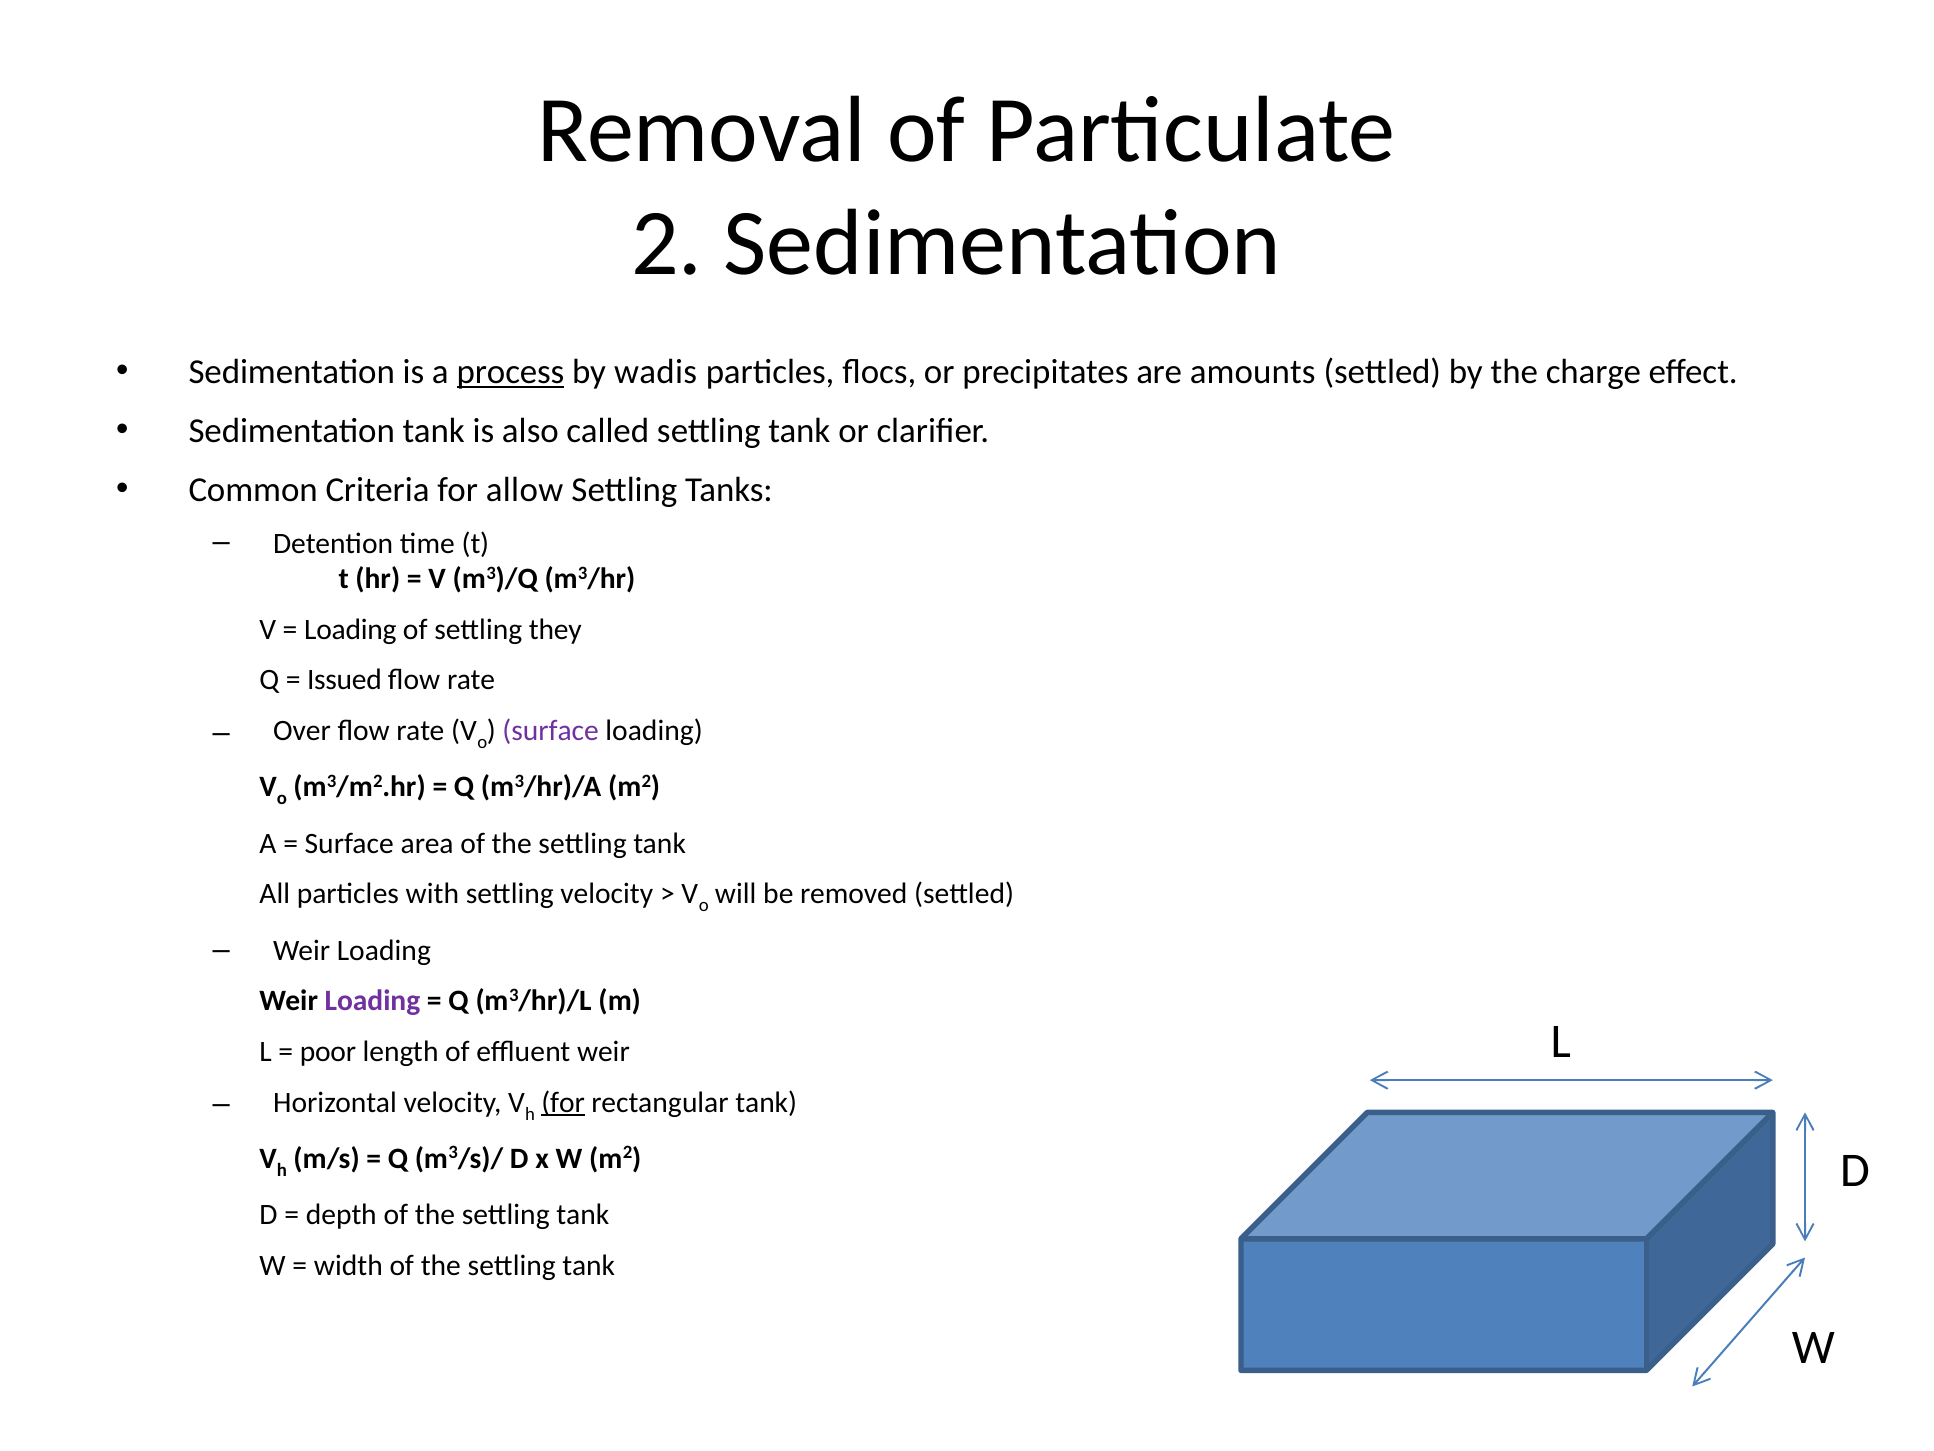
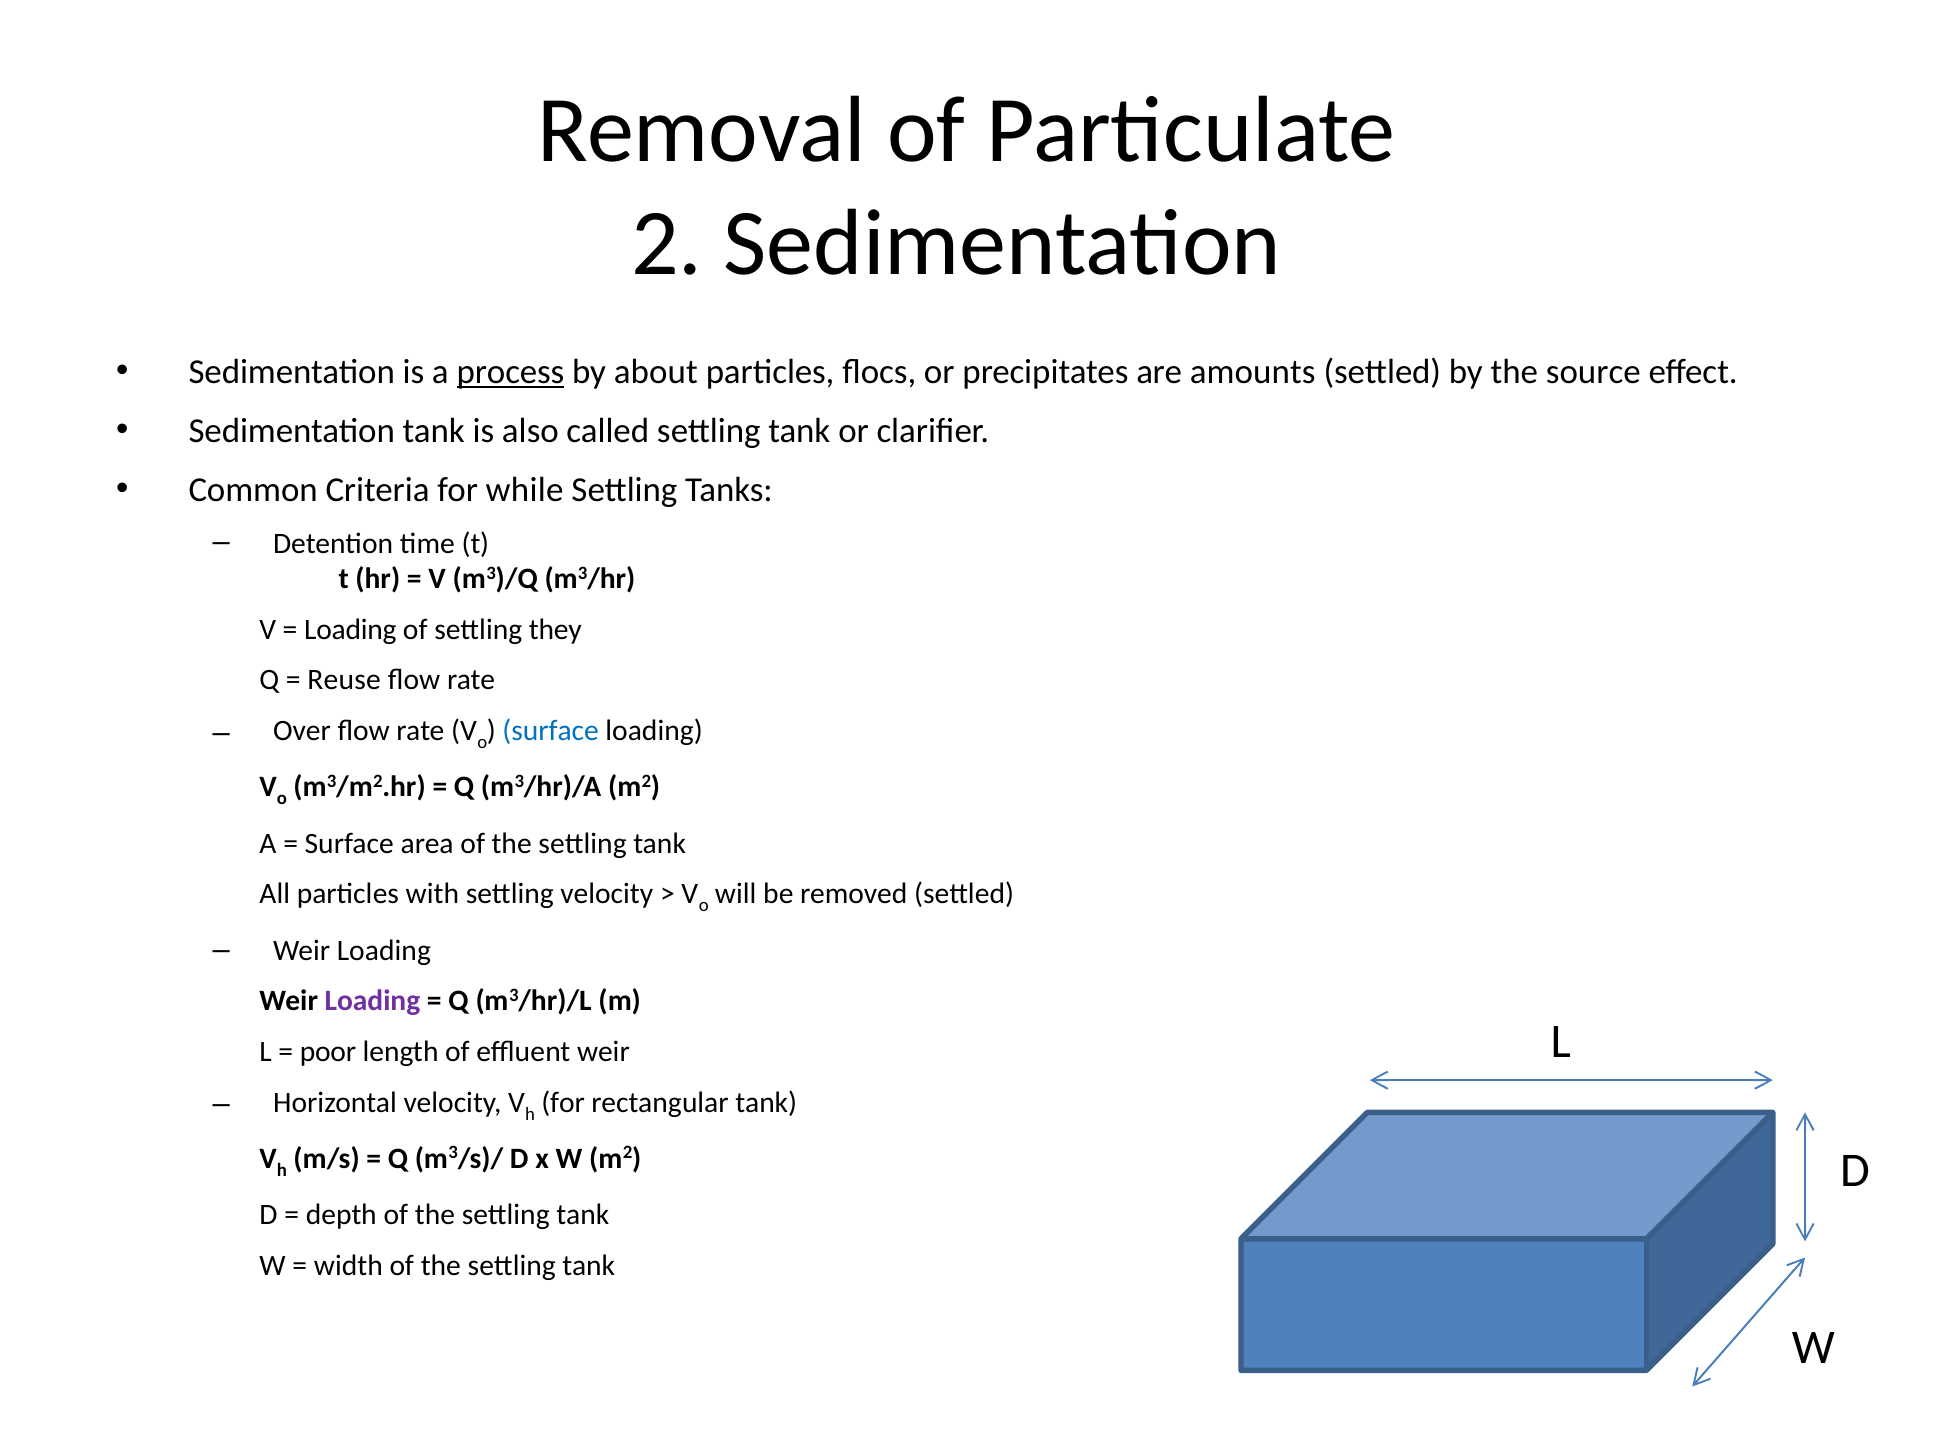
wadis: wadis -> about (656, 372)
charge: charge -> source (1593, 372)
allow: allow -> while (525, 490)
Issued: Issued -> Reuse (344, 680)
surface colour: purple -> blue (551, 730)
for underline: present -> none (563, 1102)
